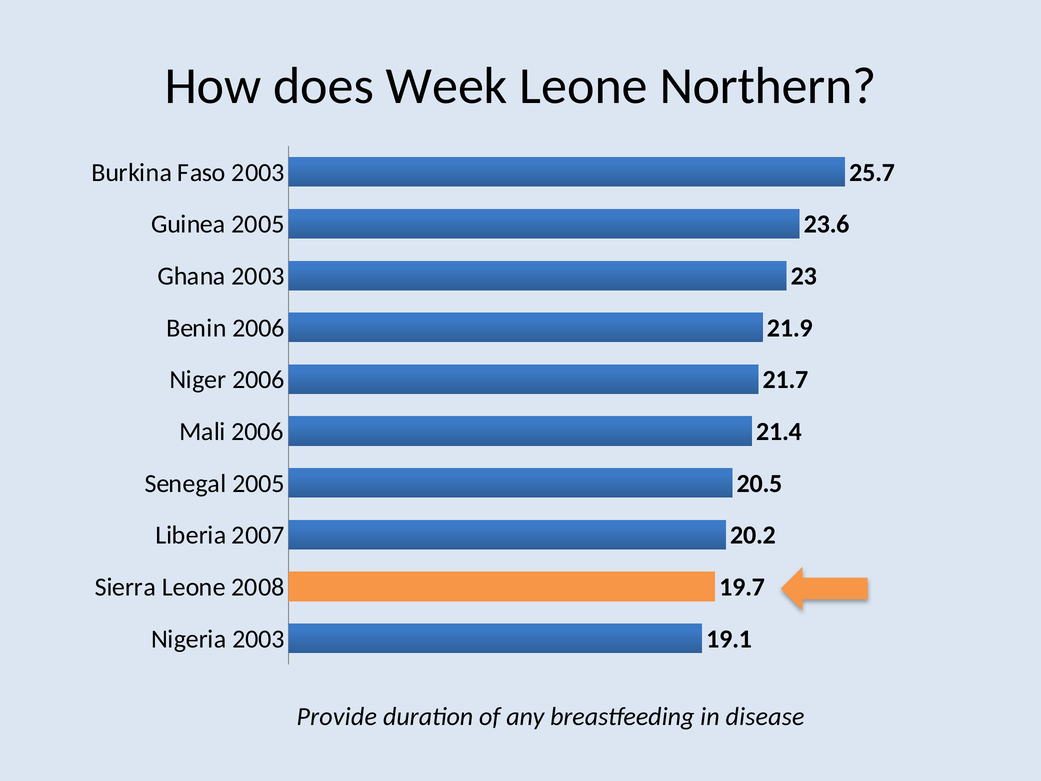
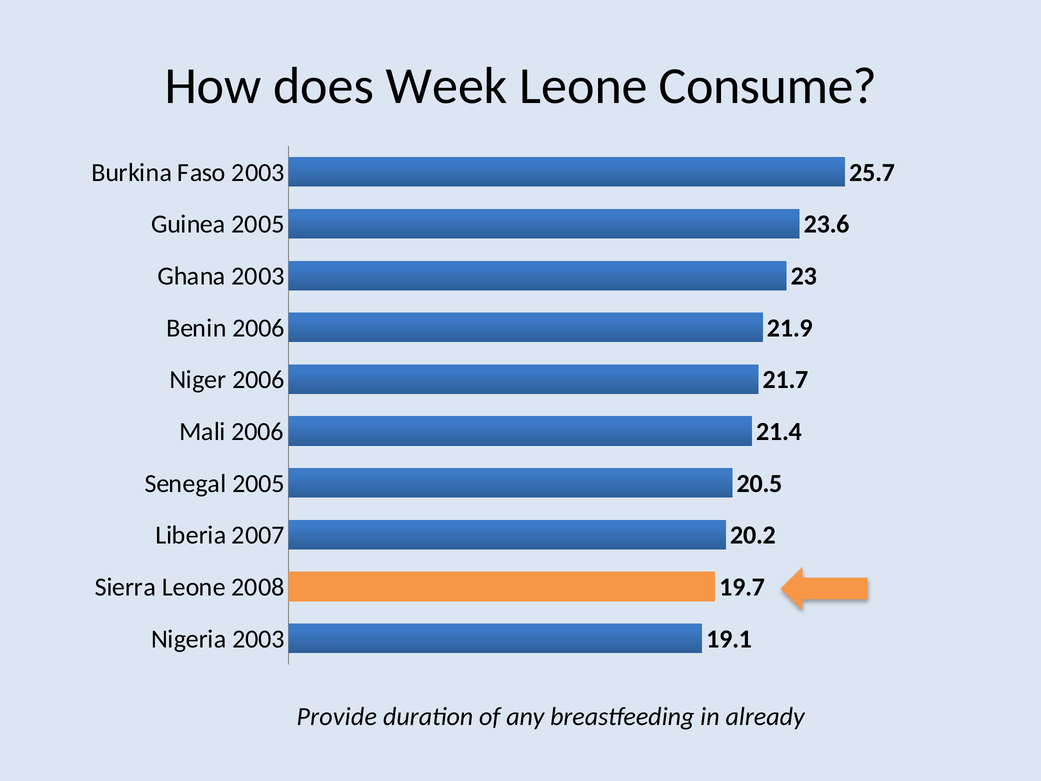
Northern: Northern -> Consume (768, 86)
disease: disease -> already (765, 717)
